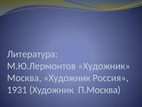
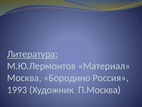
Литература underline: none -> present (32, 54)
М.Ю.Лермонтов Художник: Художник -> Материал (104, 66)
Москва Художник: Художник -> Бородино (67, 78)
1931: 1931 -> 1993 (17, 89)
